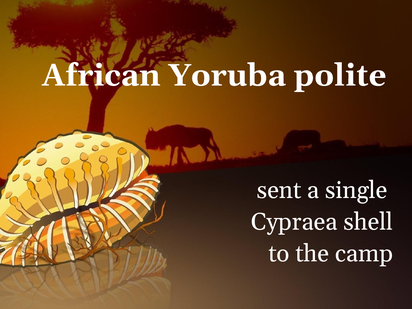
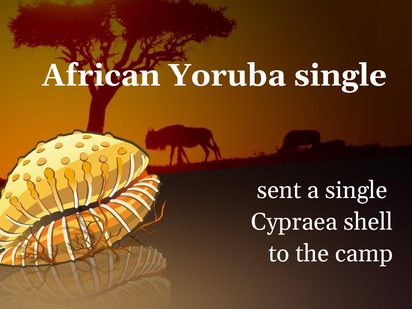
Yoruba polite: polite -> single (340, 75)
